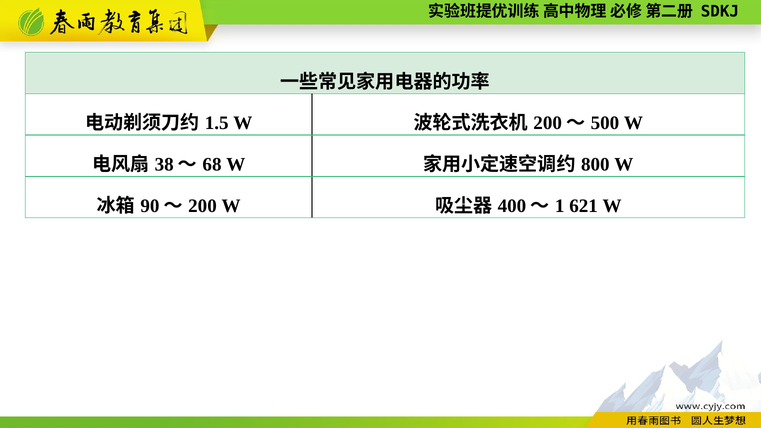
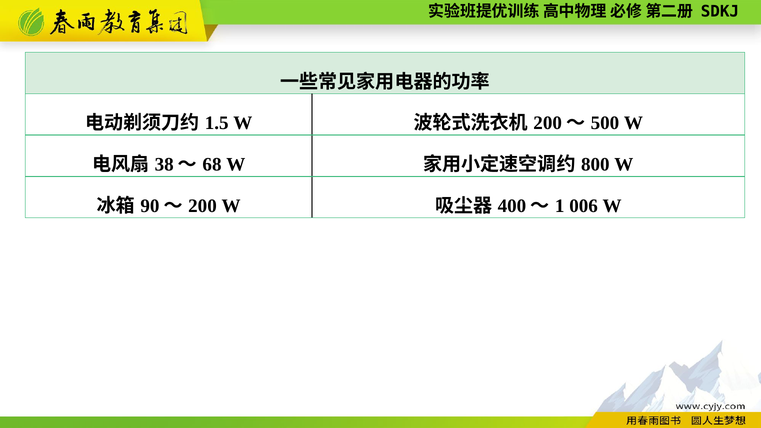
621: 621 -> 006 (584, 206)
